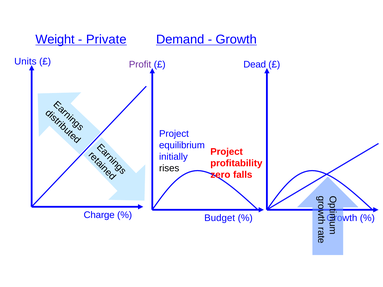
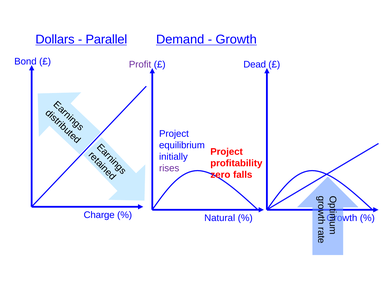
Weight: Weight -> Dollars (55, 39)
Private: Private -> Parallel (106, 39)
Units: Units -> Bond (25, 61)
rises colour: black -> purple (169, 168)
Budget: Budget -> Natural (220, 218)
